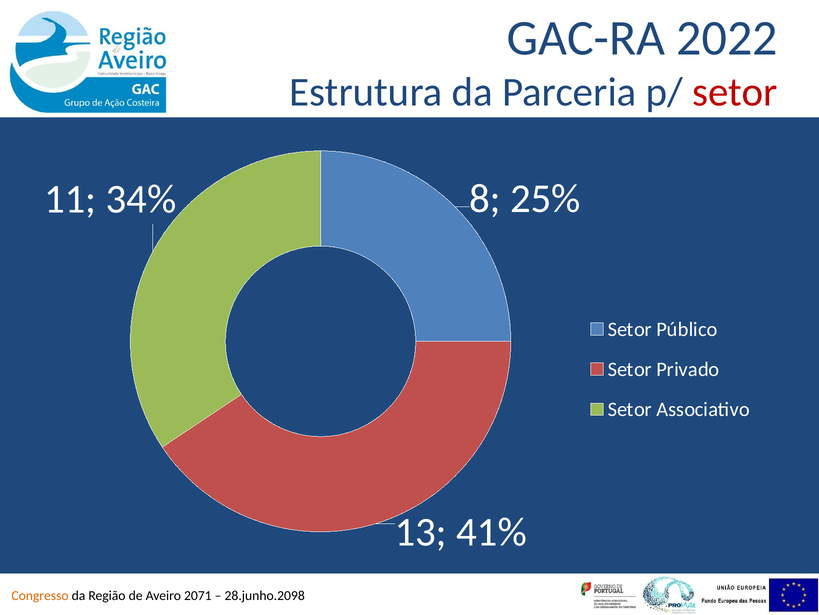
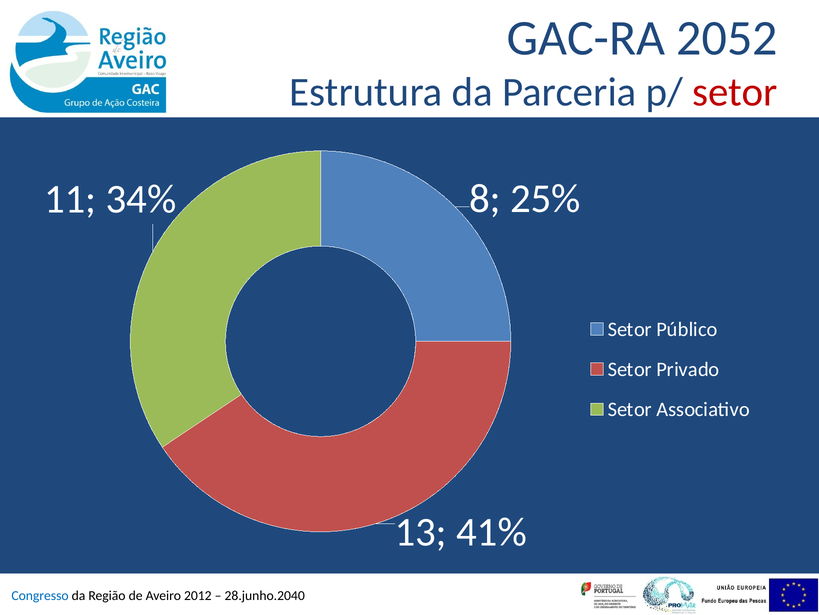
2022: 2022 -> 2052 (727, 38)
Congresso colour: orange -> blue (40, 595)
2071: 2071 -> 2012 (198, 595)
28.junho.2098: 28.junho.2098 -> 28.junho.2040 (265, 595)
